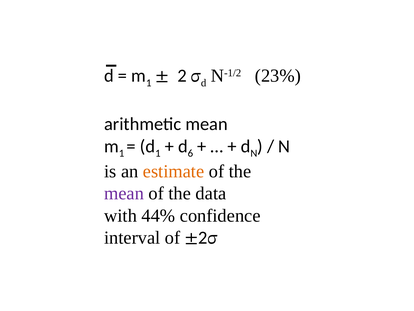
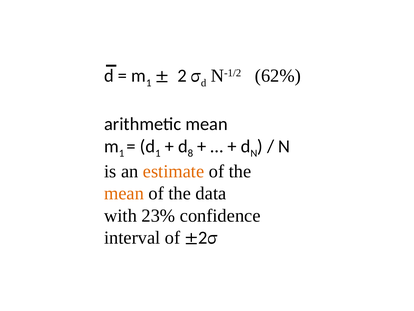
23%: 23% -> 62% (278, 76)
6: 6 -> 8 (190, 153)
mean colour: purple -> orange (124, 193)
44%: 44% -> 23% (158, 215)
